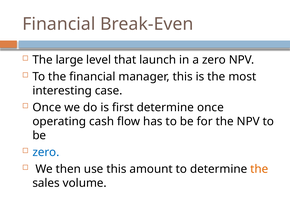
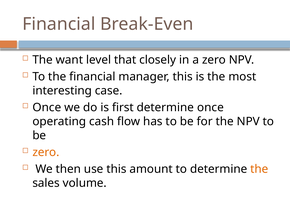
large: large -> want (69, 60)
launch: launch -> closely (158, 60)
zero colour: blue -> orange (46, 153)
